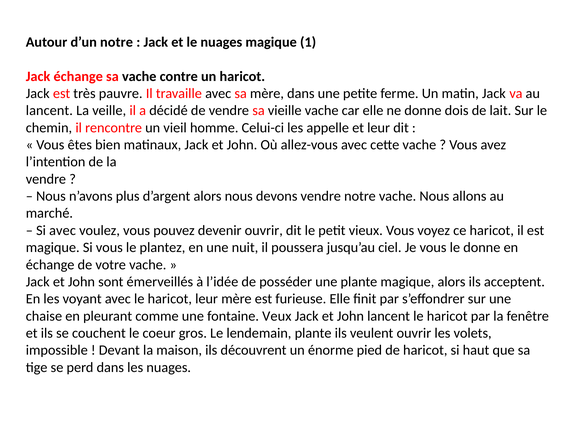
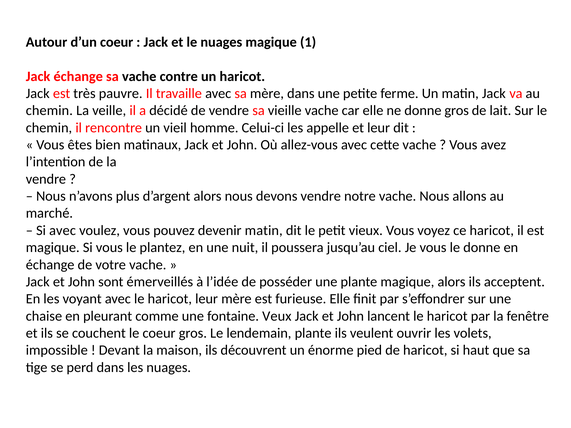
d’un notre: notre -> coeur (117, 42)
lancent: lancent -> chemin (49, 111)
donne dois: dois -> gros (457, 111)
devenir ouvrir: ouvrir -> matin (264, 231)
